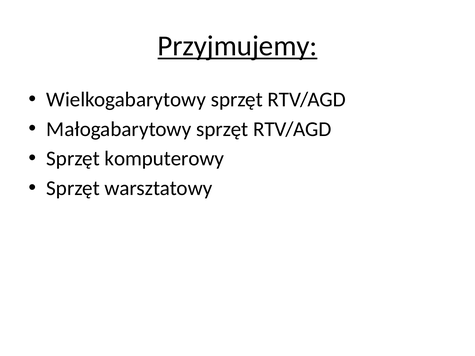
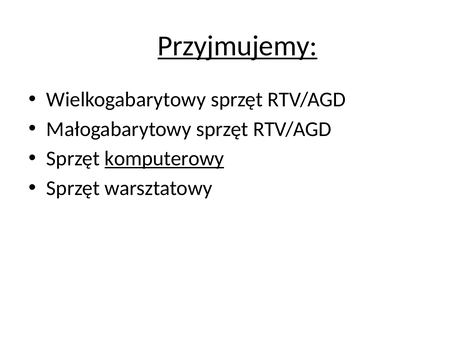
komputerowy underline: none -> present (164, 159)
